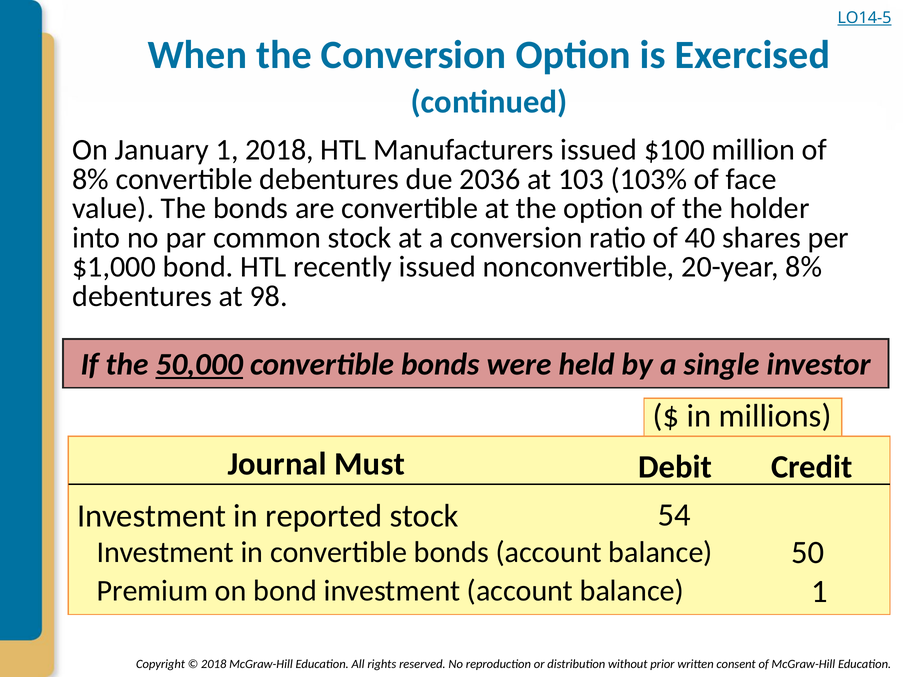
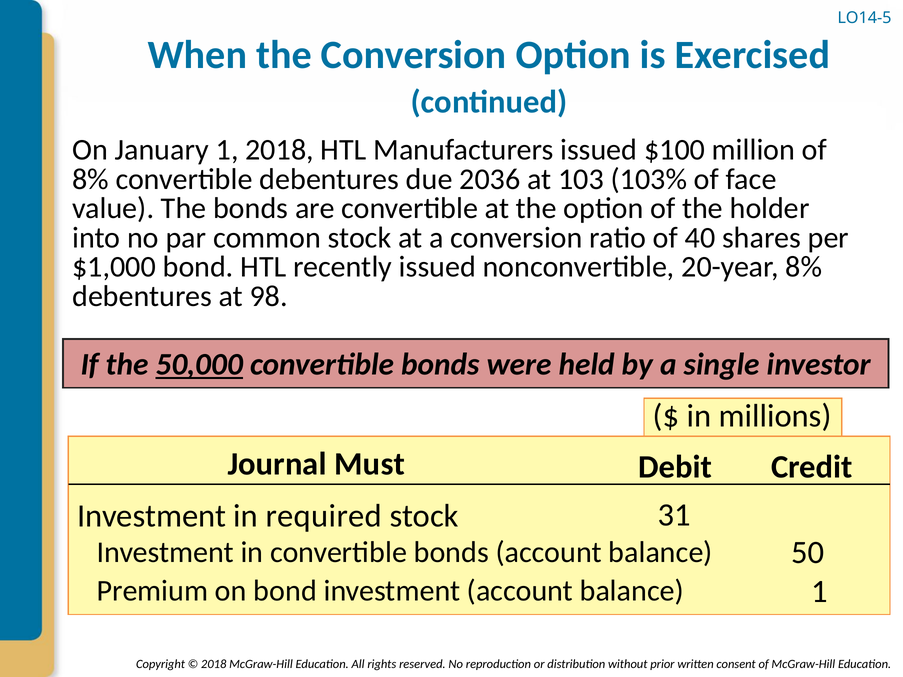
LO14-5 underline: present -> none (864, 18)
reported: reported -> required (324, 516)
54: 54 -> 31 (674, 515)
